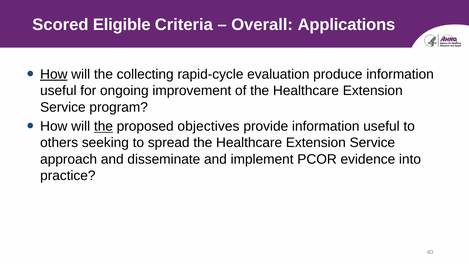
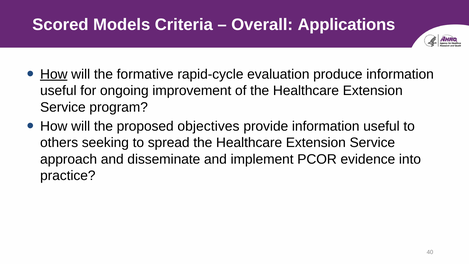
Eligible: Eligible -> Models (122, 25)
collecting: collecting -> formative (145, 74)
the underline: present -> none (103, 126)
